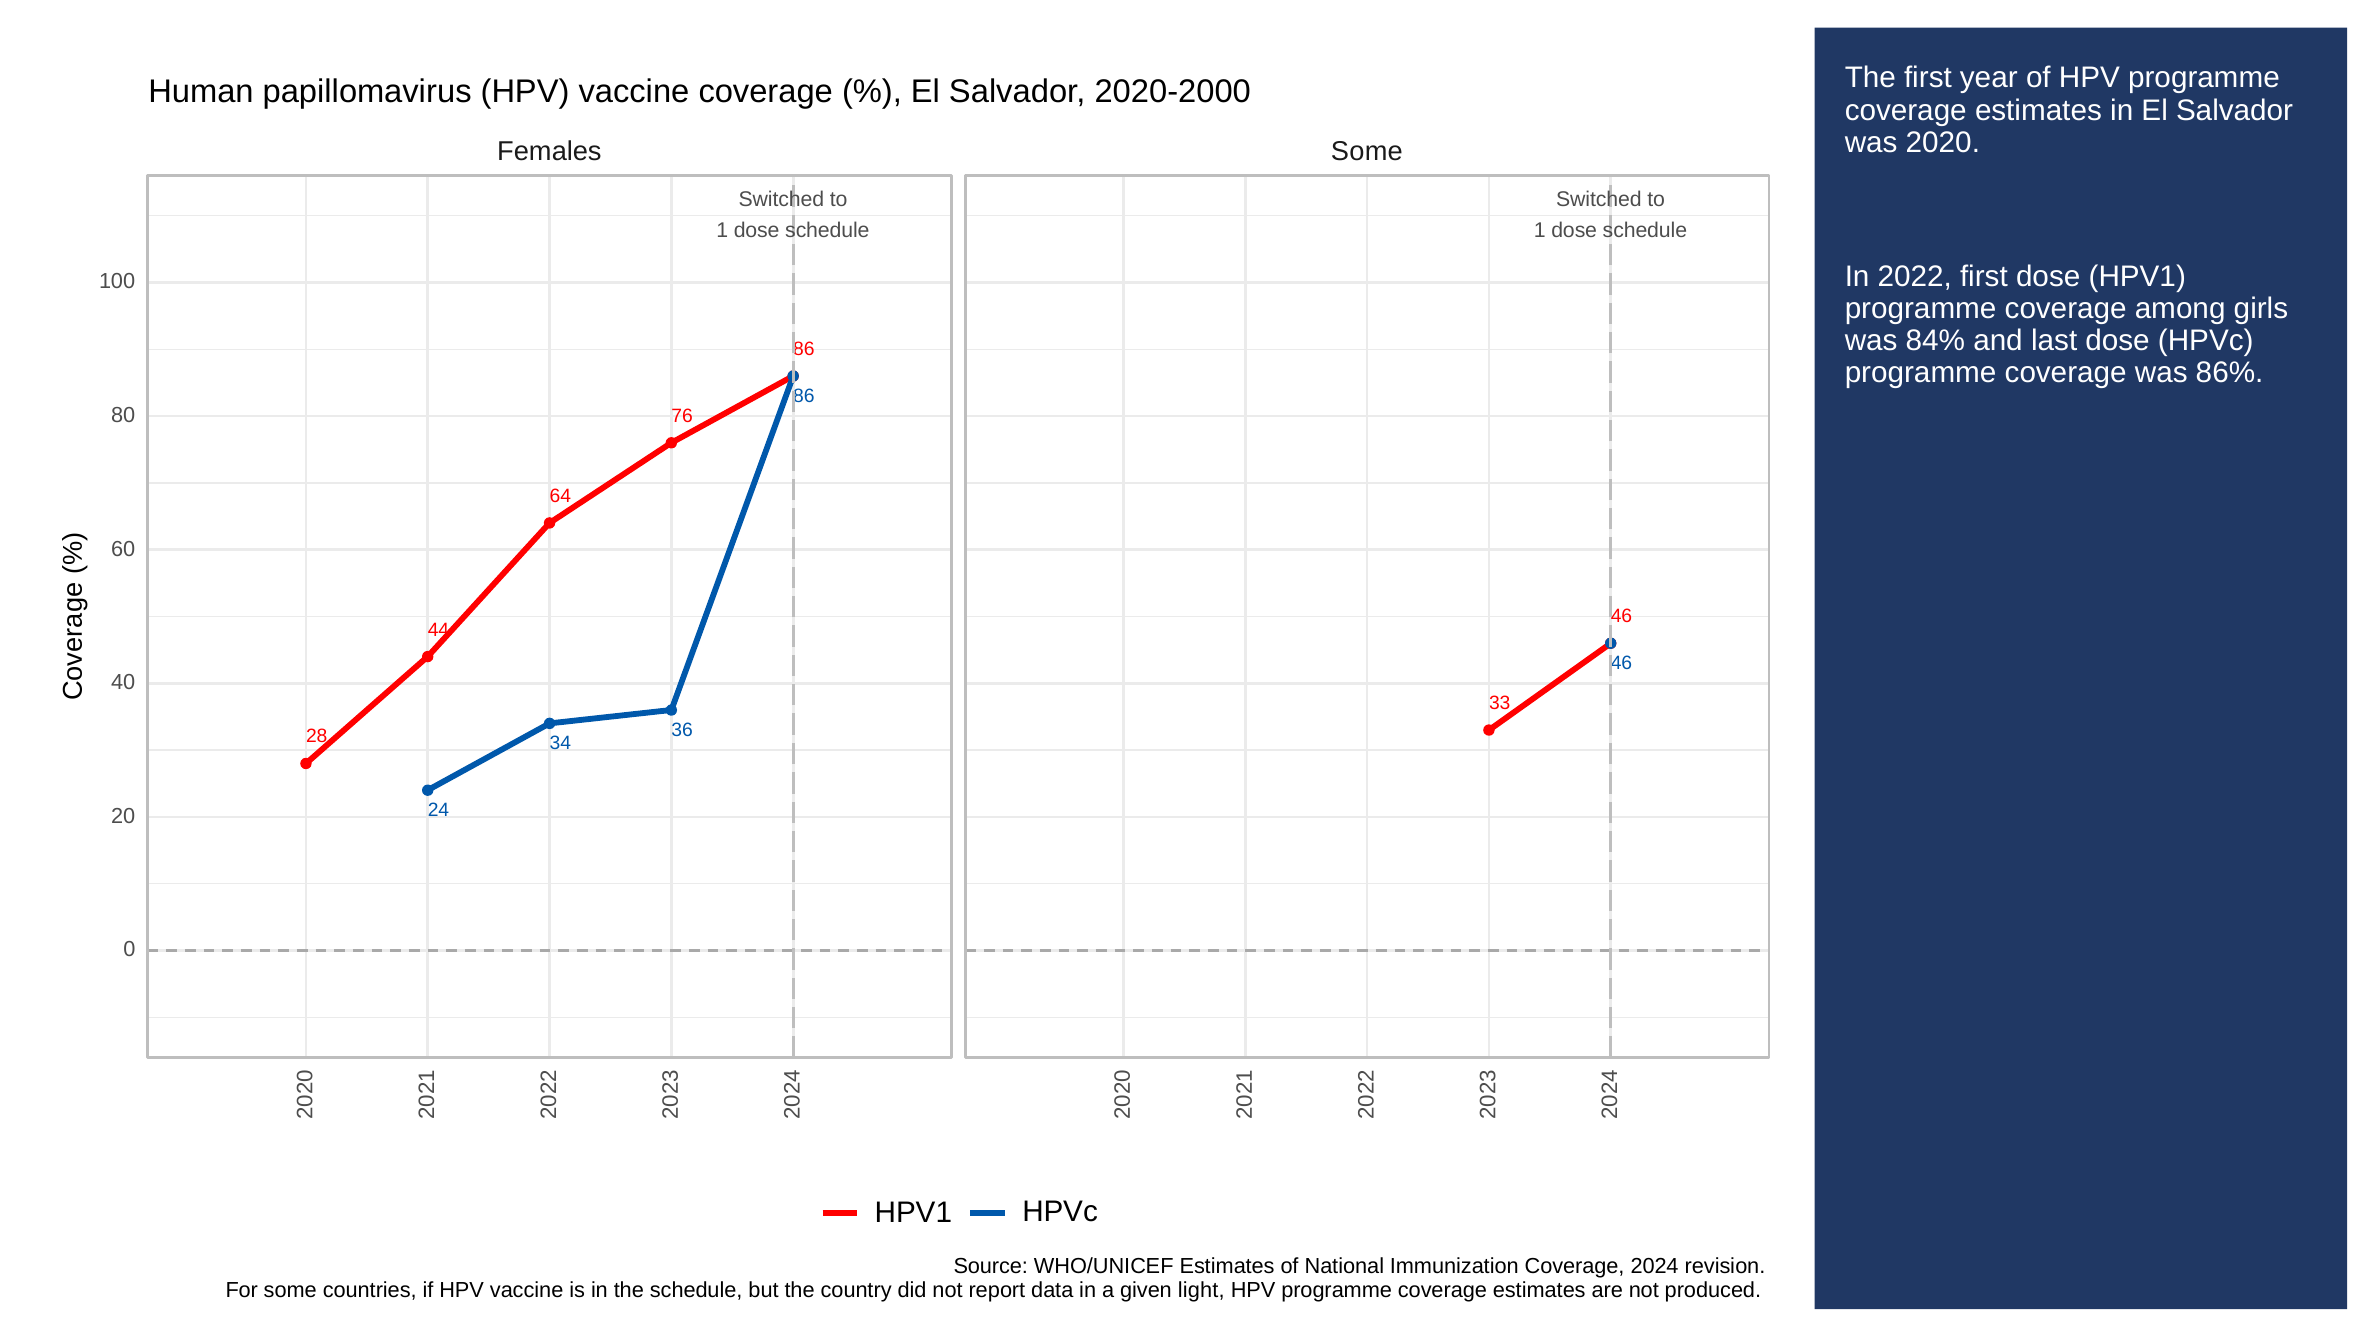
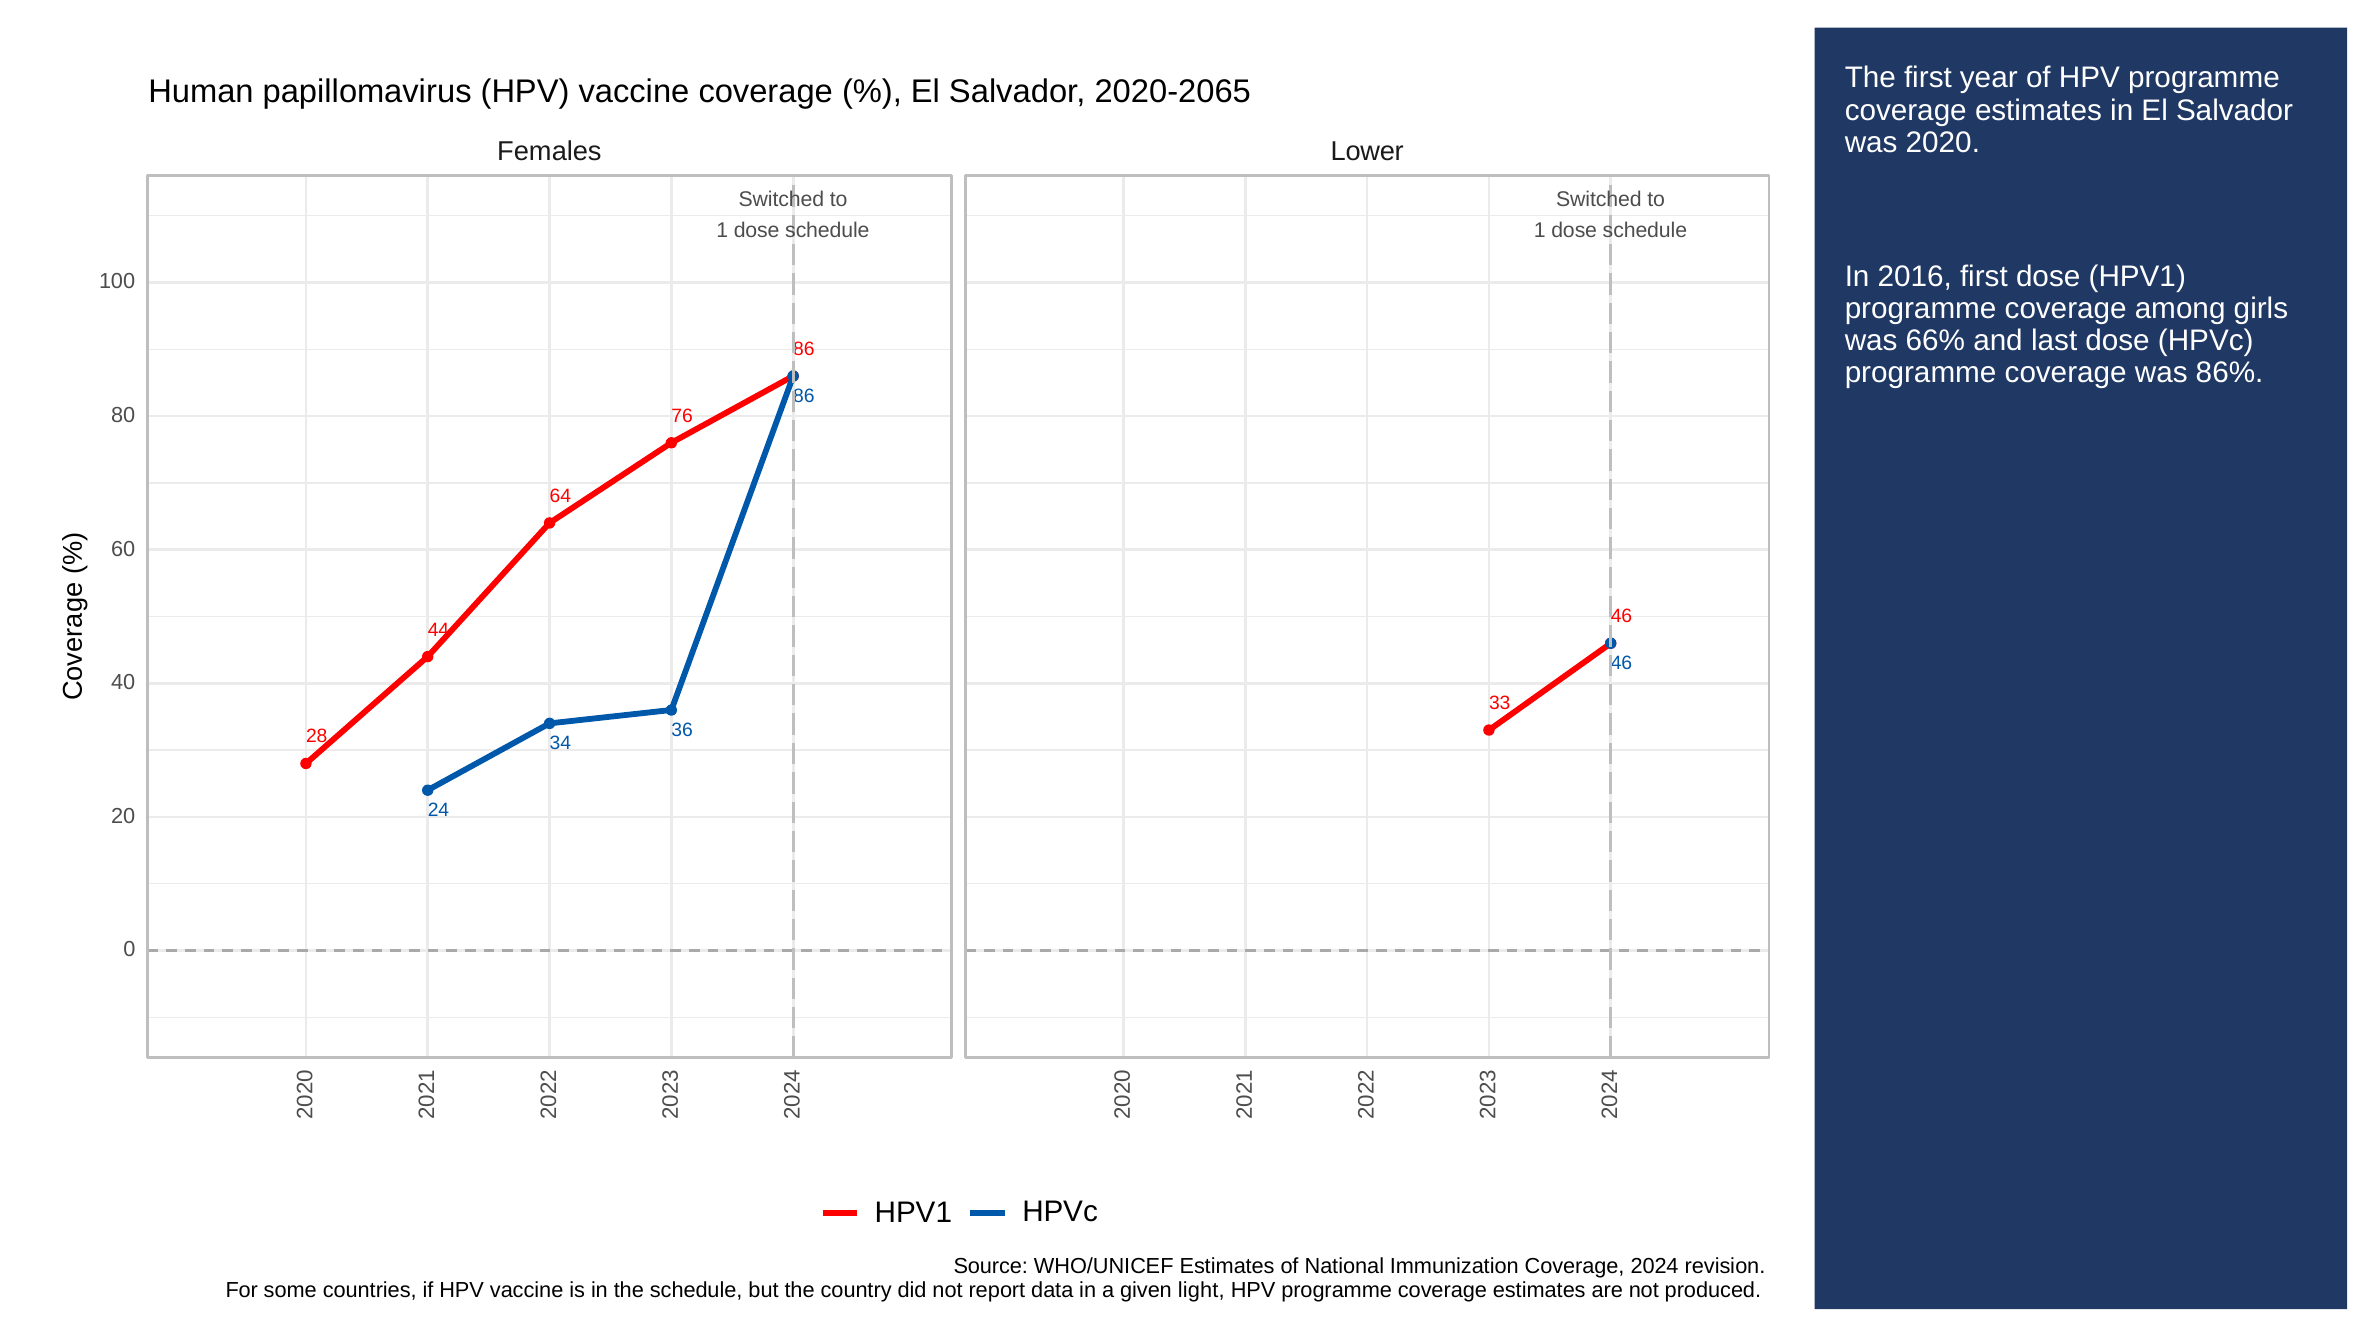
2020-2000: 2020-2000 -> 2020-2065 (1173, 92)
Females Some: Some -> Lower (1367, 151)
2022: 2022 -> 2016 (1915, 277)
84%: 84% -> 66% (1935, 341)
